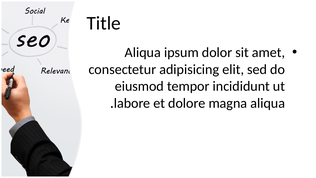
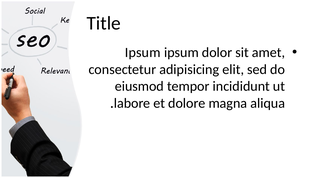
Aliqua: Aliqua -> Ipsum (143, 52)
